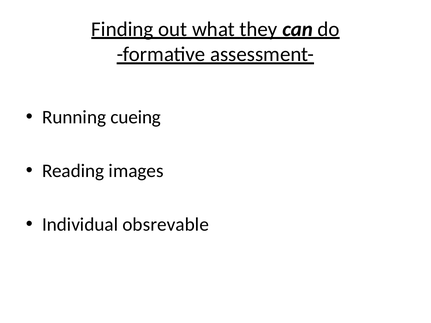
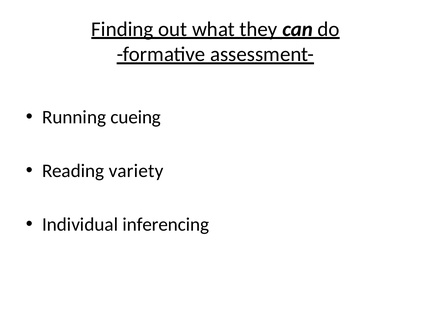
images: images -> variety (136, 171)
obsrevable: obsrevable -> inferencing (166, 225)
